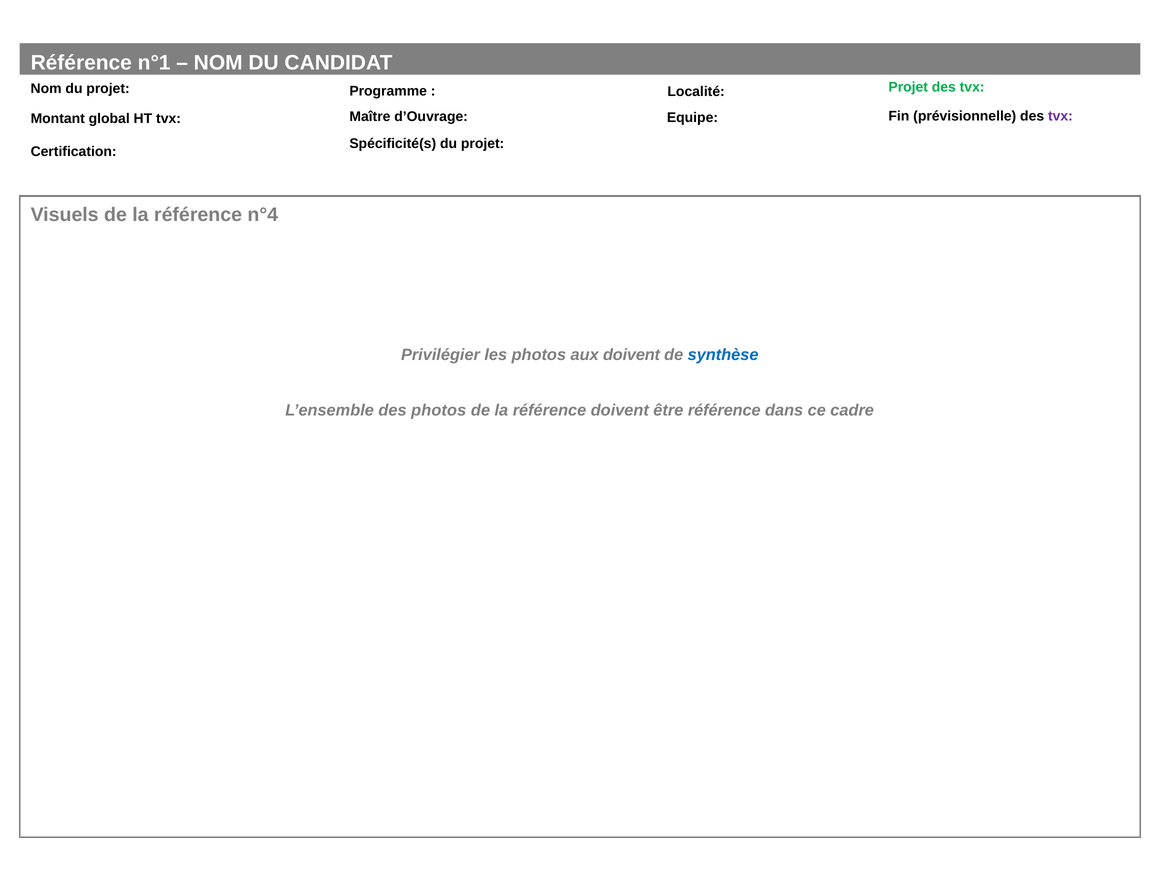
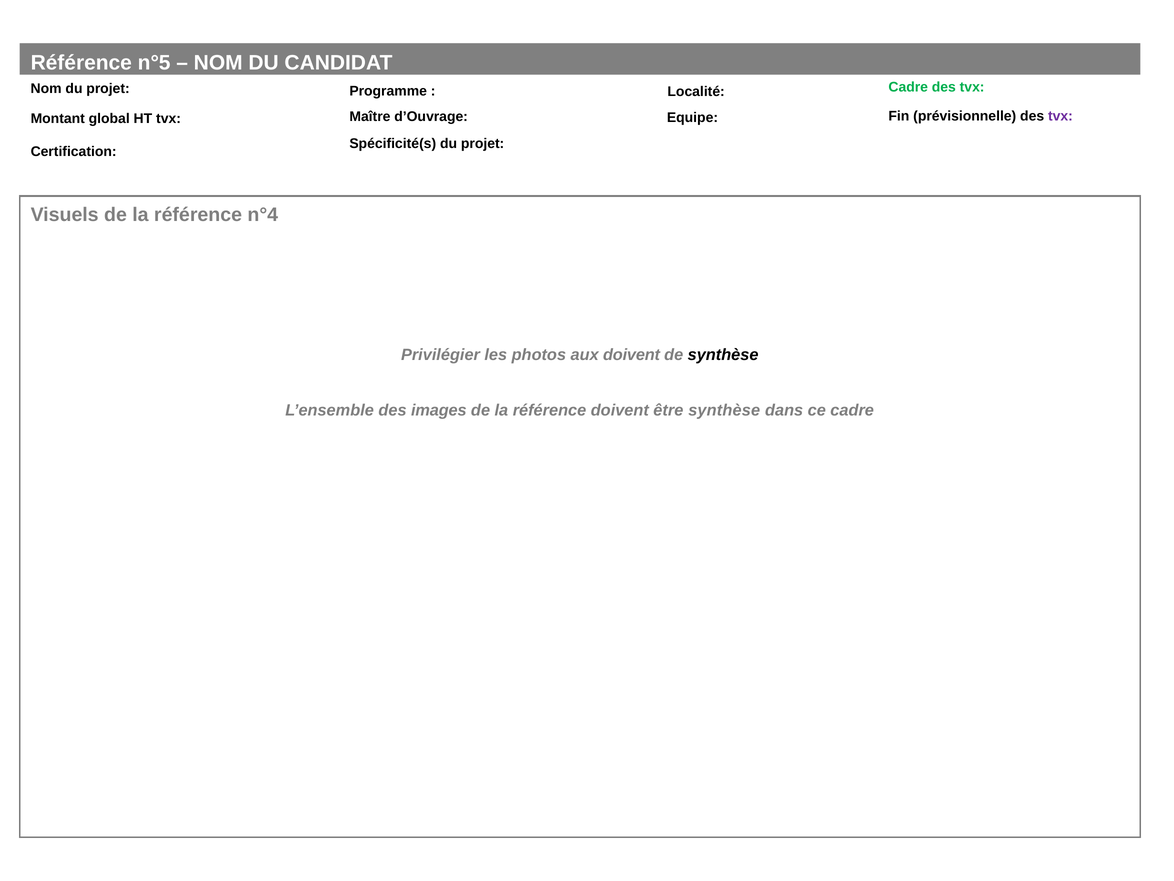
n°1: n°1 -> n°5 (154, 63)
projet Projet: Projet -> Cadre (908, 87)
synthèse colour: blue -> black (723, 355)
des photos: photos -> images (439, 410)
être référence: référence -> synthèse (724, 410)
